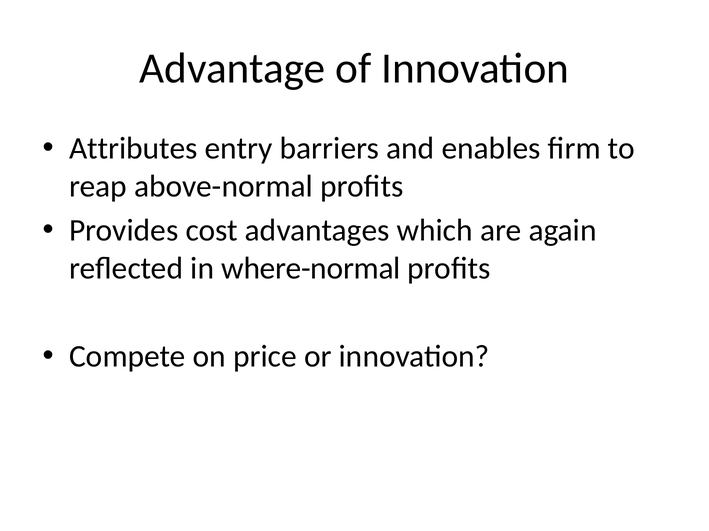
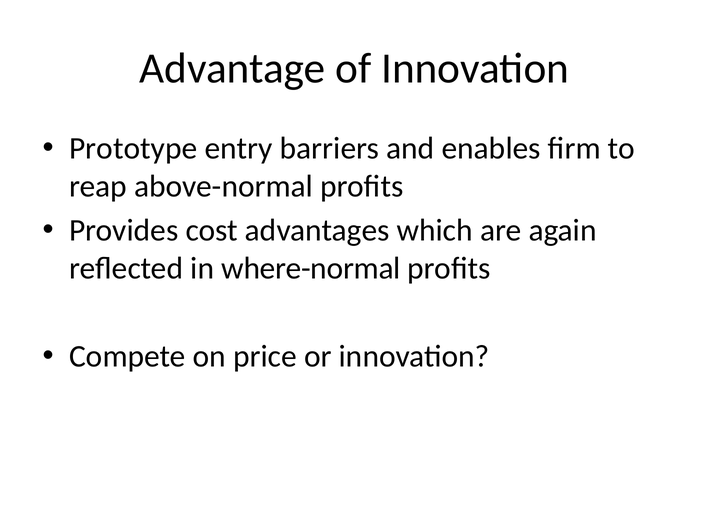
Attributes: Attributes -> Prototype (133, 149)
